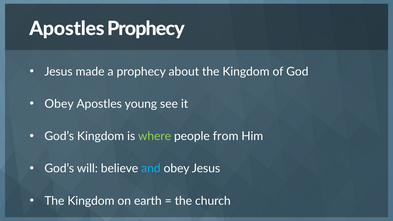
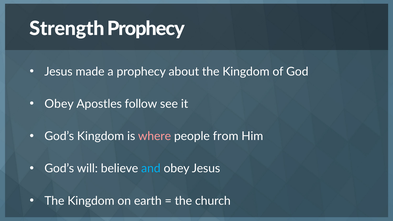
Apostles: Apostles -> Strength (67, 29)
young: young -> follow (141, 104)
where colour: light green -> pink (155, 136)
